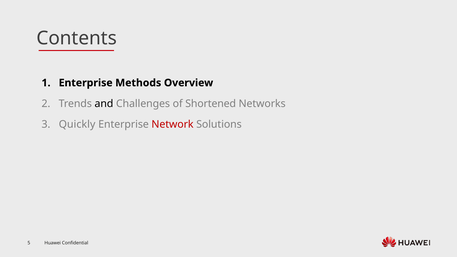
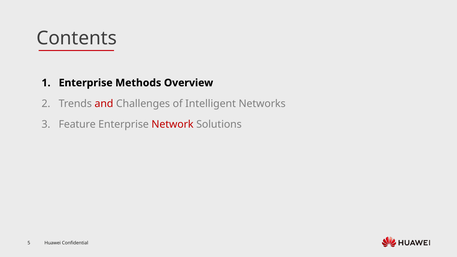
and colour: black -> red (104, 104)
Shortened: Shortened -> Intelligent (211, 104)
Quickly: Quickly -> Feature (77, 124)
